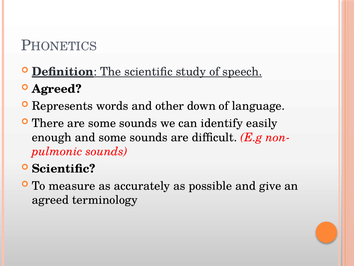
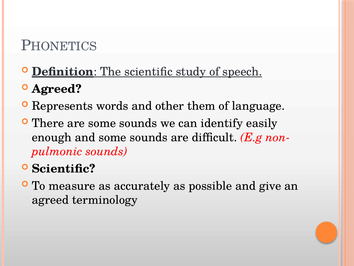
down: down -> them (201, 106)
